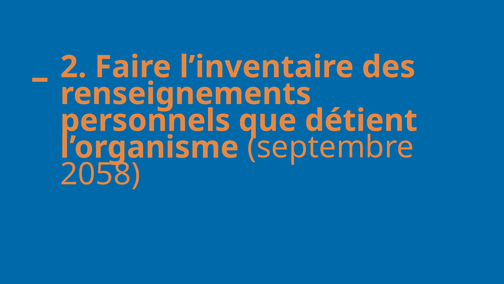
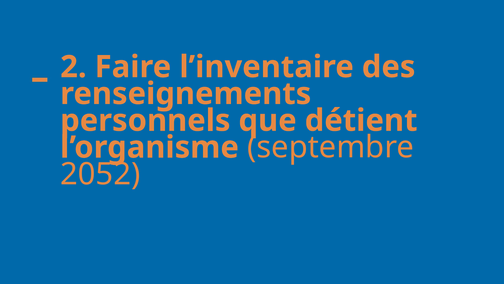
2058: 2058 -> 2052 (100, 174)
